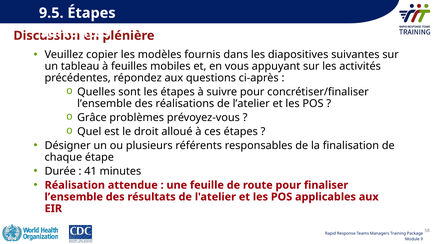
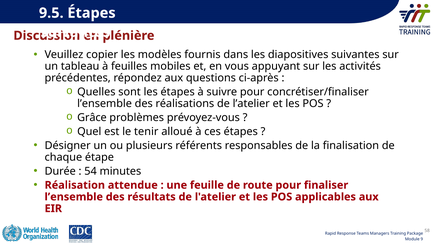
droit: droit -> tenir (146, 132)
41: 41 -> 54 (91, 172)
